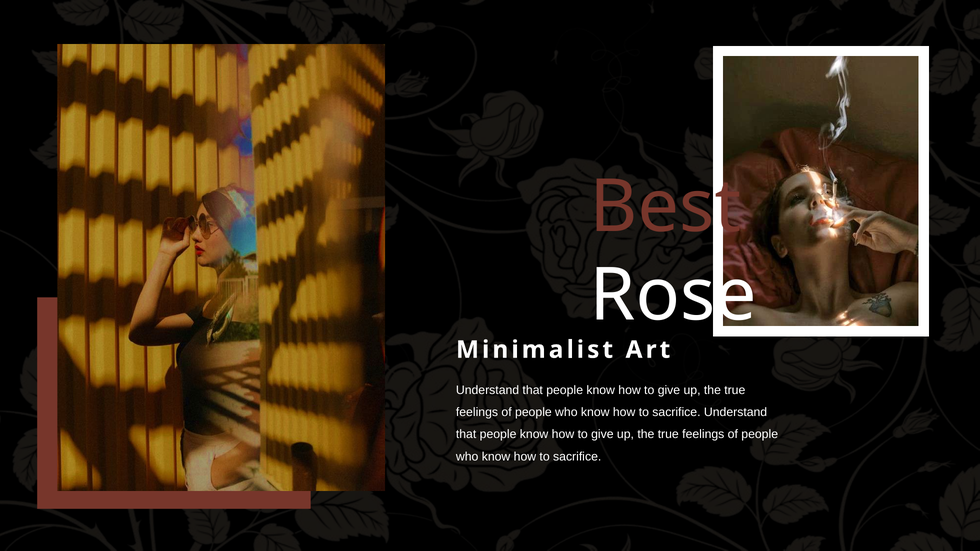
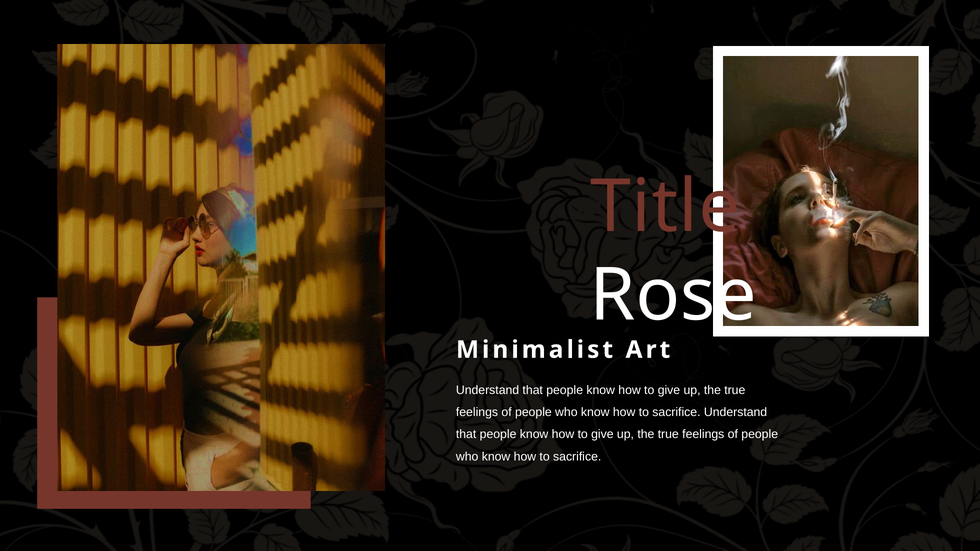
Best: Best -> Title (665, 207)
